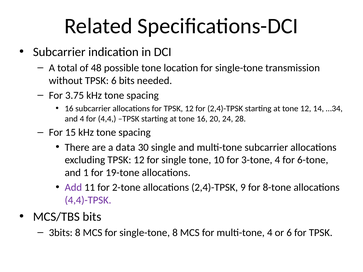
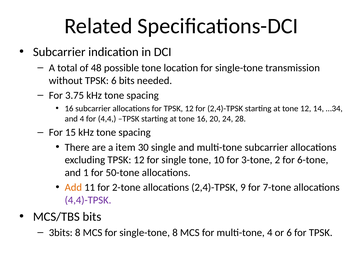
data: data -> item (126, 147)
3-tone 4: 4 -> 2 (277, 160)
19-tone: 19-tone -> 50-tone (123, 173)
Add colour: purple -> orange (73, 188)
8-tone: 8-tone -> 7-tone (277, 188)
